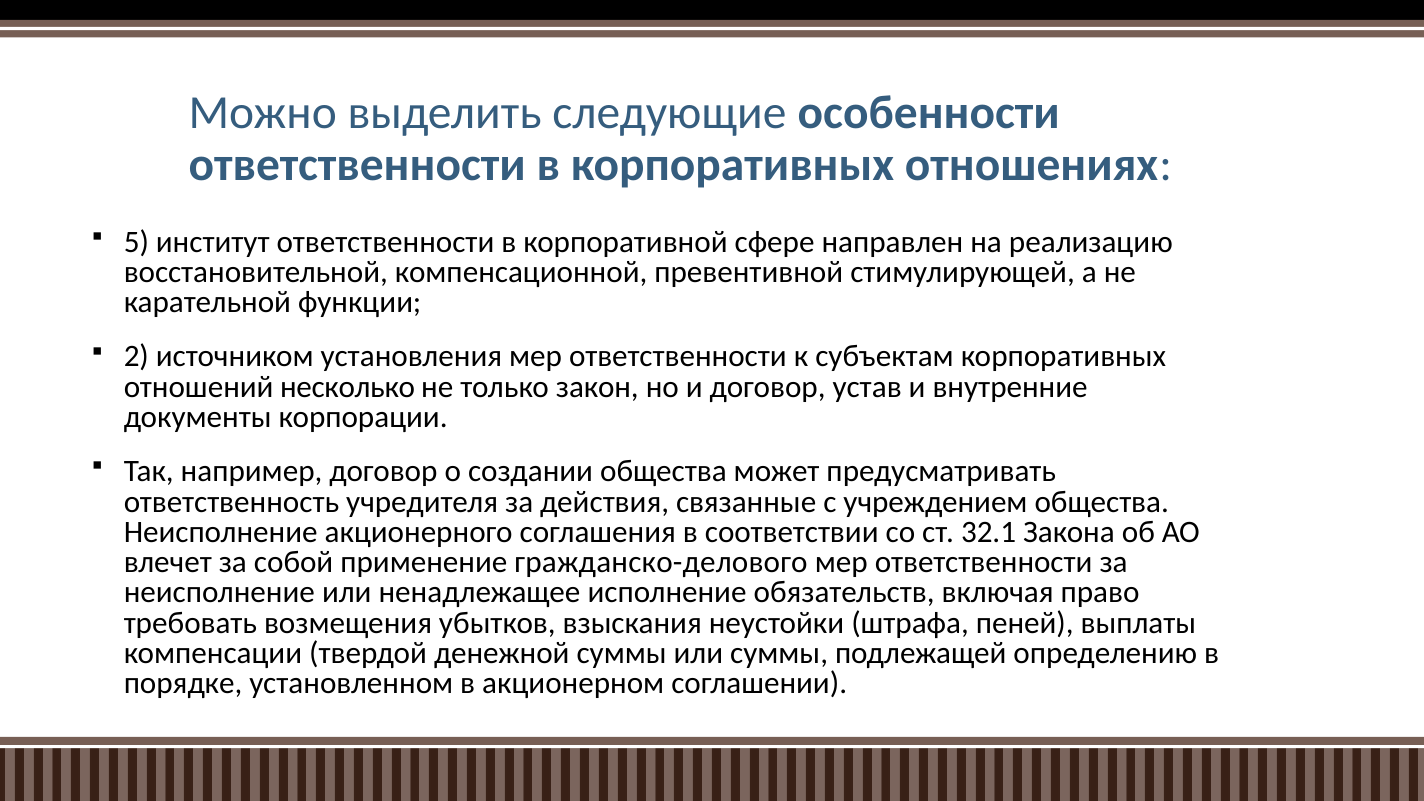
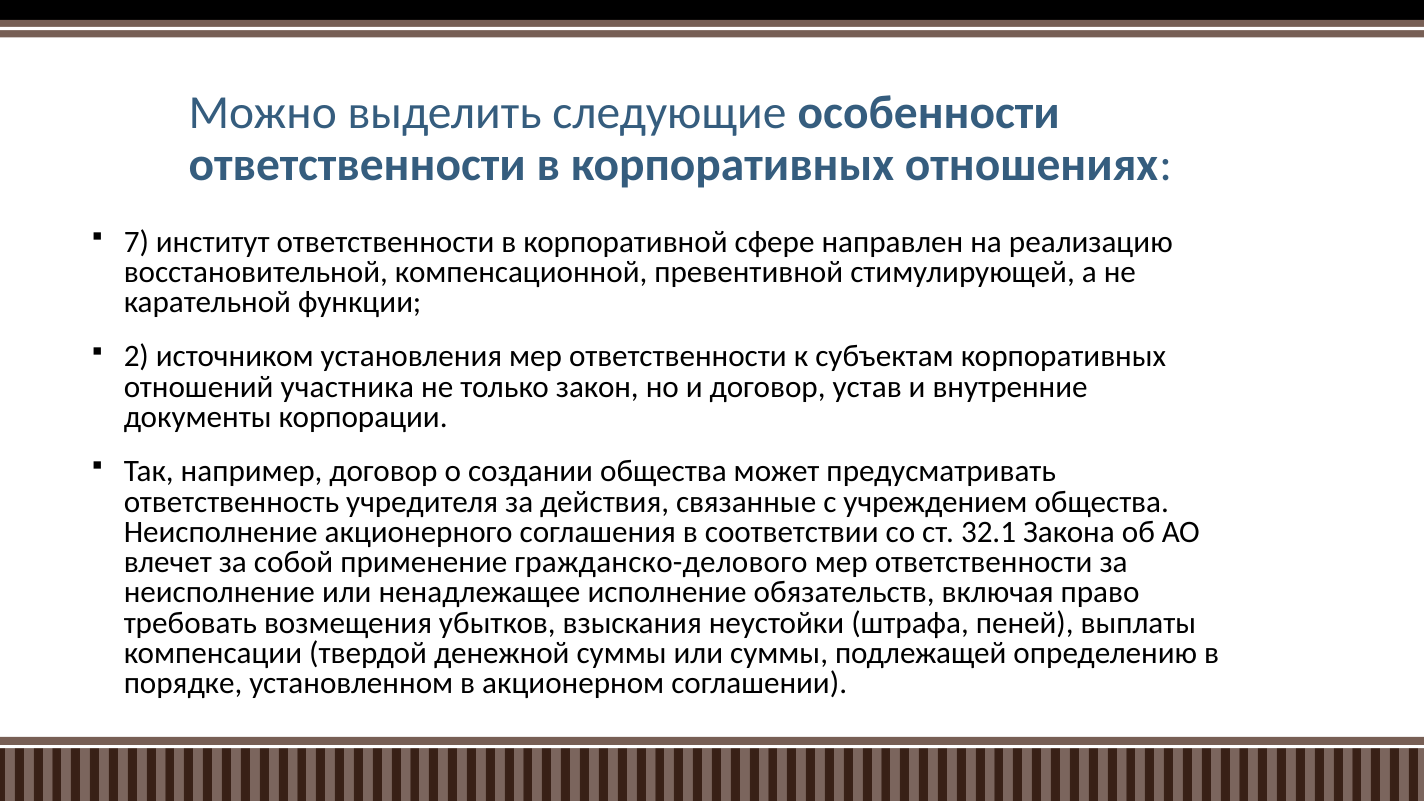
5: 5 -> 7 (136, 242)
несколько: несколько -> участника (347, 387)
